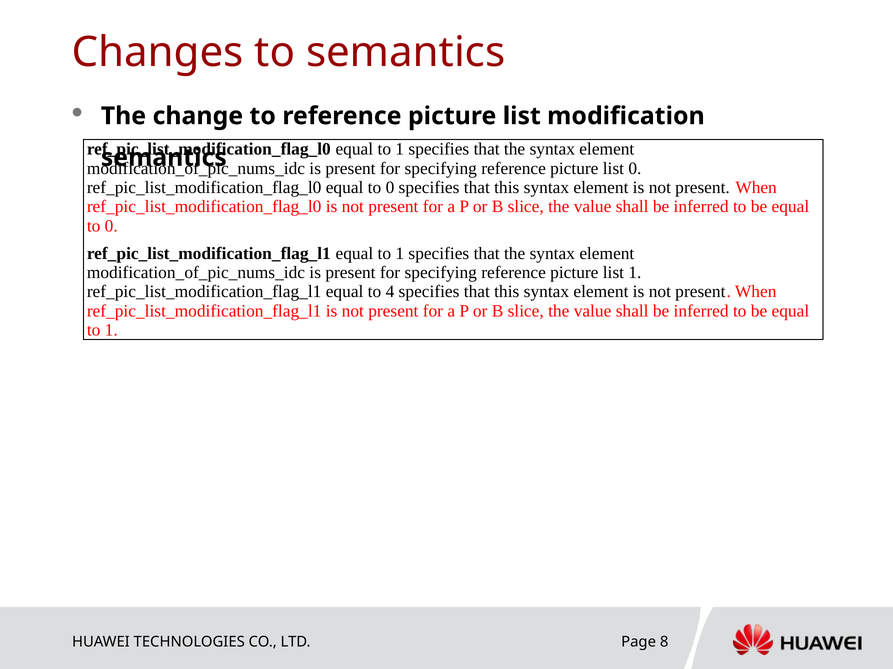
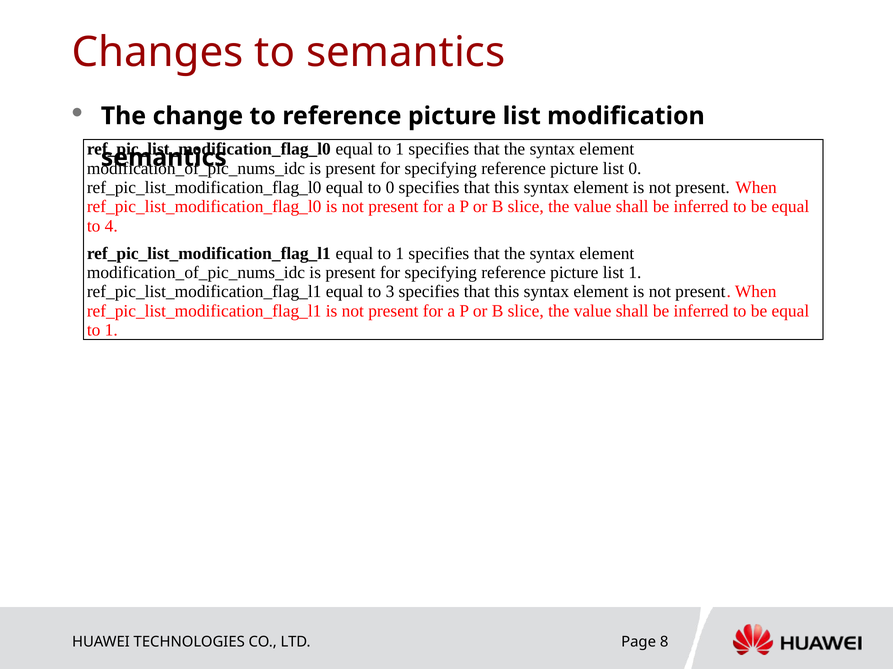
0: 0 -> 4 (111, 226)
4: 4 -> 3 (390, 292)
